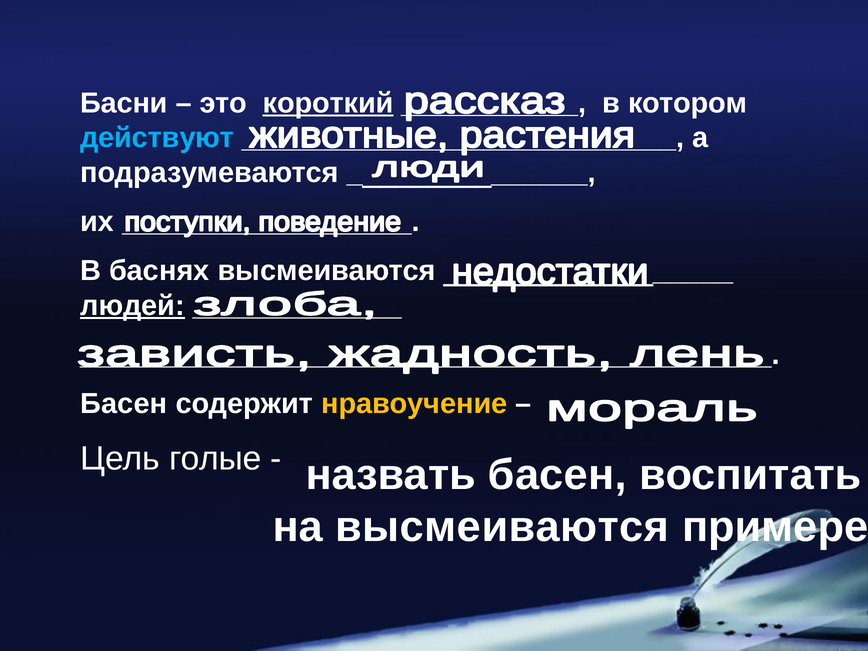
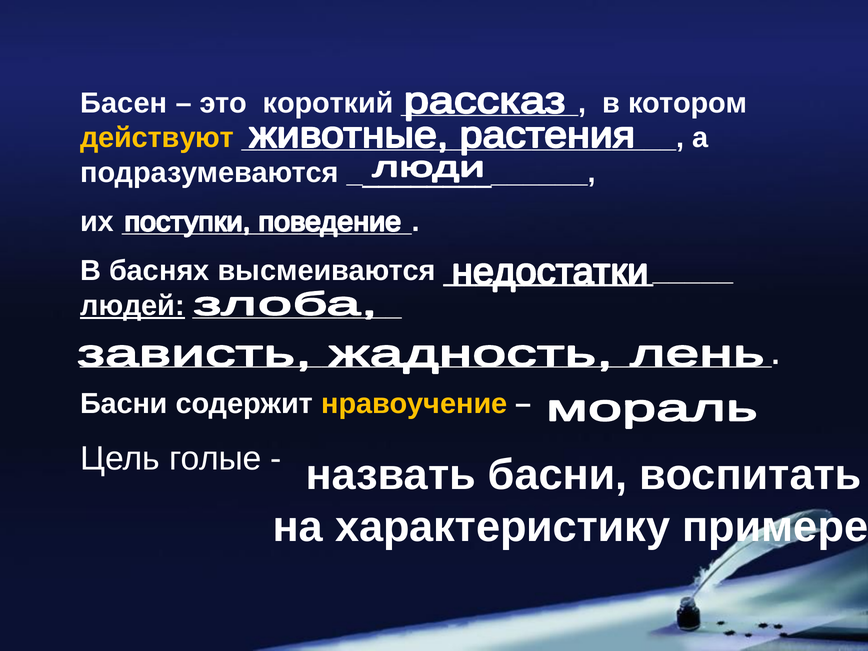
Басни: Басни -> Басен (124, 103)
короткий underline: present -> none (328, 103)
действуют colour: light blue -> yellow (157, 138)
Басен: Басен -> Басни (124, 404)
назвать басен: басен -> басни (558, 475)
на высмеиваются: высмеиваются -> характеристику (503, 527)
